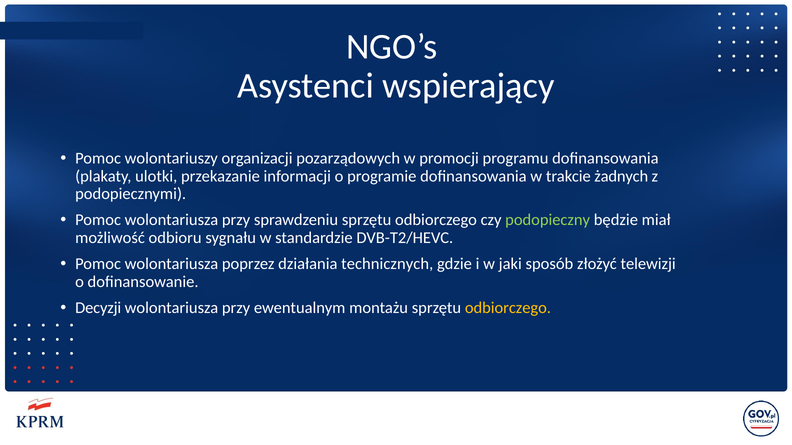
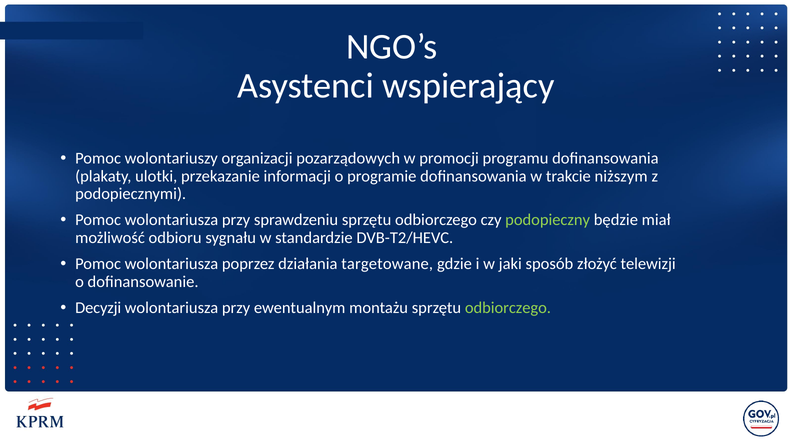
żadnych: żadnych -> niższym (621, 176)
technicznych: technicznych -> targetowane (387, 264)
odbiorczego colour: yellow -> light green (508, 308)
